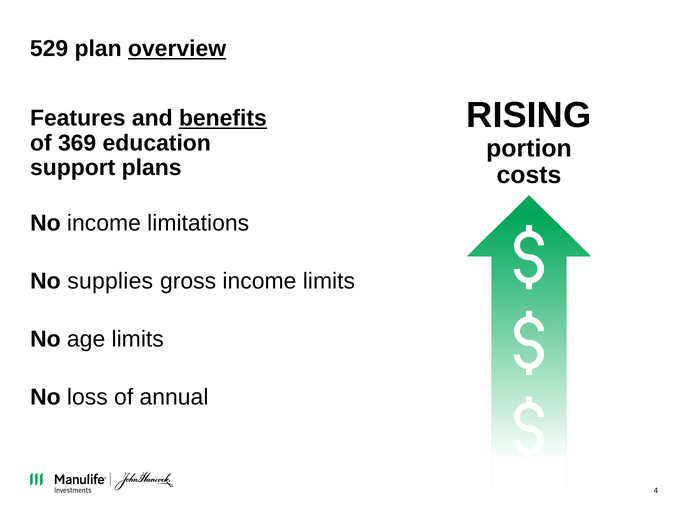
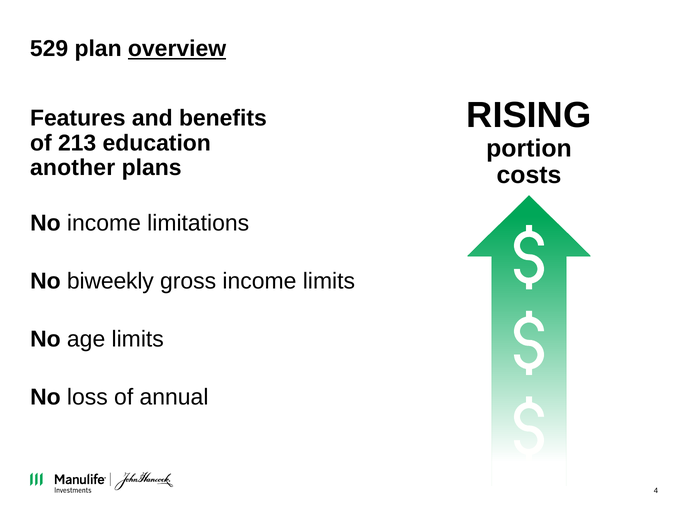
benefits underline: present -> none (223, 118)
369: 369 -> 213 (77, 143)
support: support -> another (73, 168)
supplies: supplies -> biweekly (110, 281)
